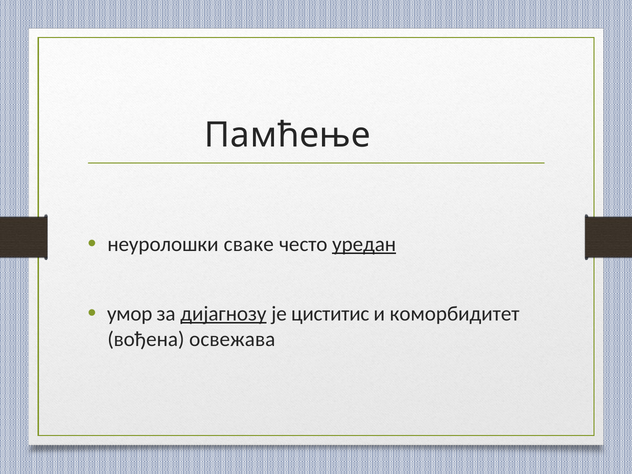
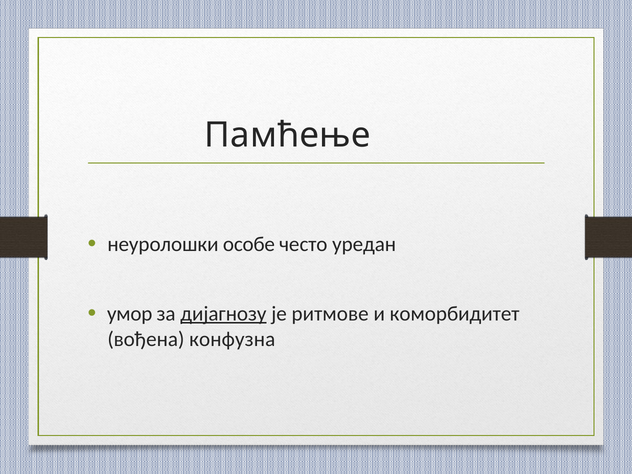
свaкe: свaкe -> особе (249, 244)
уредан underline: present -> none (364, 244)
циститис: циститис -> ритмове (330, 314)
oсвeжaвa: oсвeжaвa -> конфузна (232, 339)
